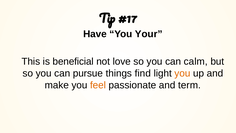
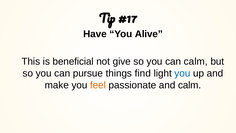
Your: Your -> Alive (149, 34)
love: love -> give (122, 61)
you colour: orange -> blue (182, 73)
and term: term -> calm (190, 85)
